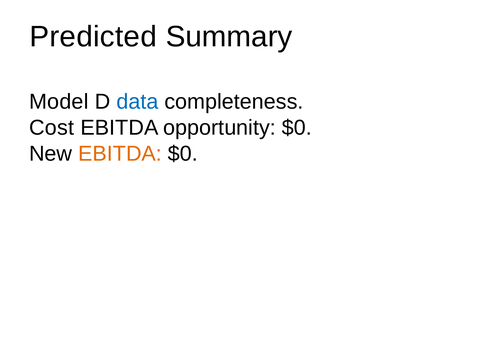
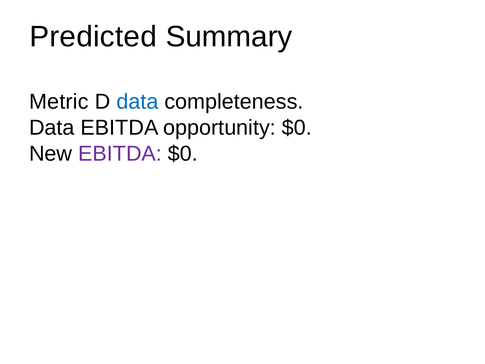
Model: Model -> Metric (59, 102)
Cost: Cost -> Data (52, 128)
EBITDA colour: orange -> purple (120, 153)
